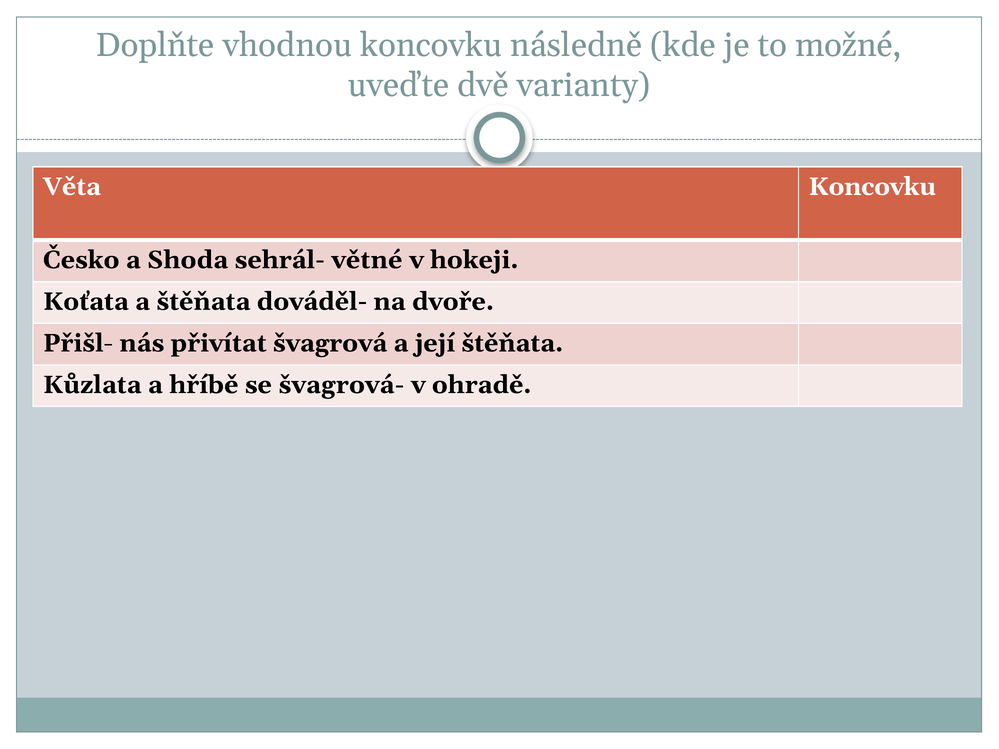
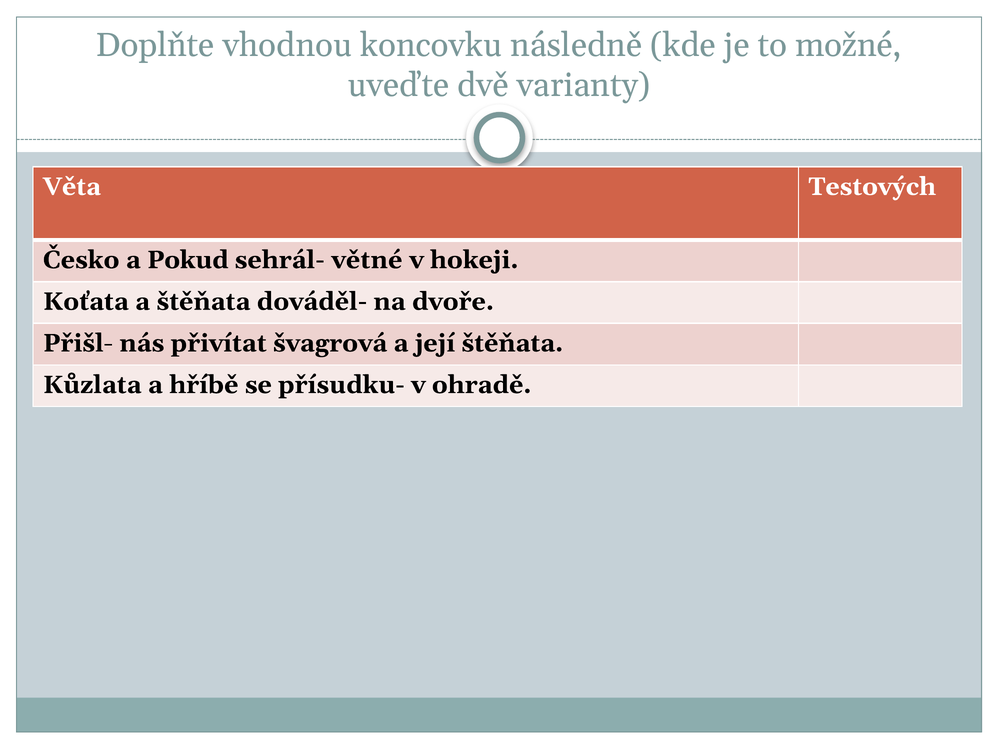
Věta Koncovku: Koncovku -> Testových (872, 187)
Shoda: Shoda -> Pokud (188, 260)
švagrová-: švagrová- -> přísudku- (341, 385)
